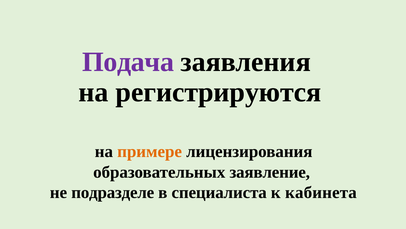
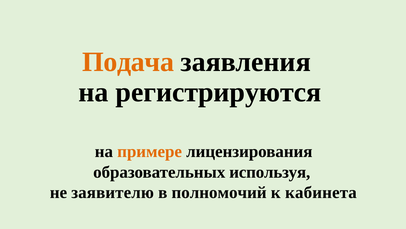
Подача colour: purple -> orange (128, 62)
заявление: заявление -> используя (270, 172)
подразделе: подразделе -> заявителю (113, 192)
специалиста: специалиста -> полномочий (219, 192)
